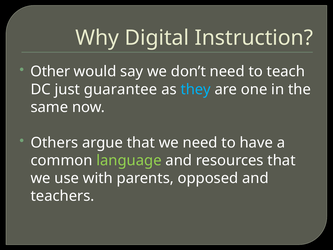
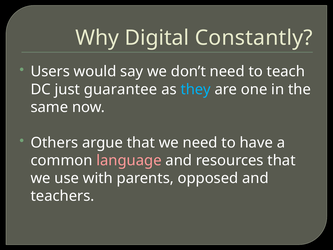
Instruction: Instruction -> Constantly (254, 38)
Other: Other -> Users (50, 72)
language colour: light green -> pink (129, 160)
